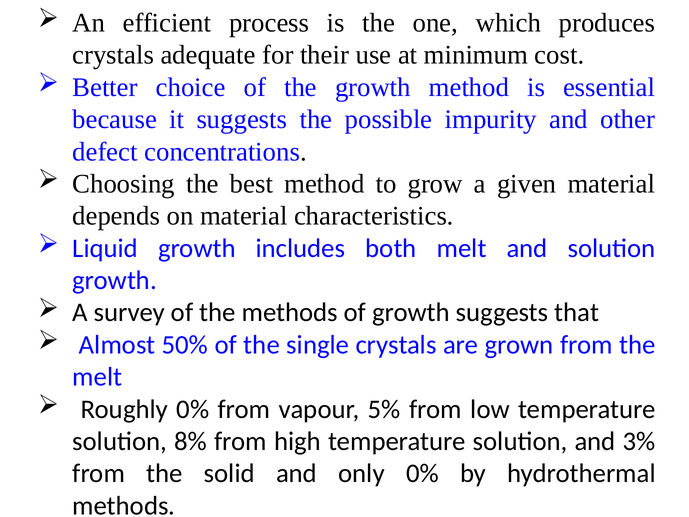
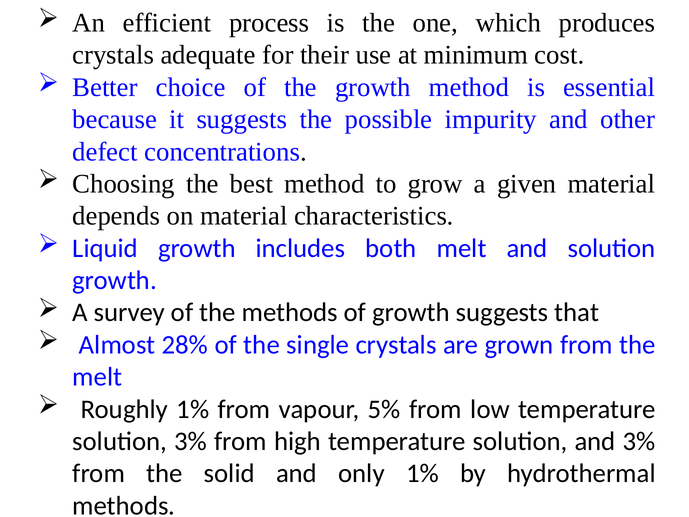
50%: 50% -> 28% (185, 345)
Roughly 0%: 0% -> 1% (193, 409)
solution 8%: 8% -> 3% (190, 441)
only 0%: 0% -> 1% (422, 473)
